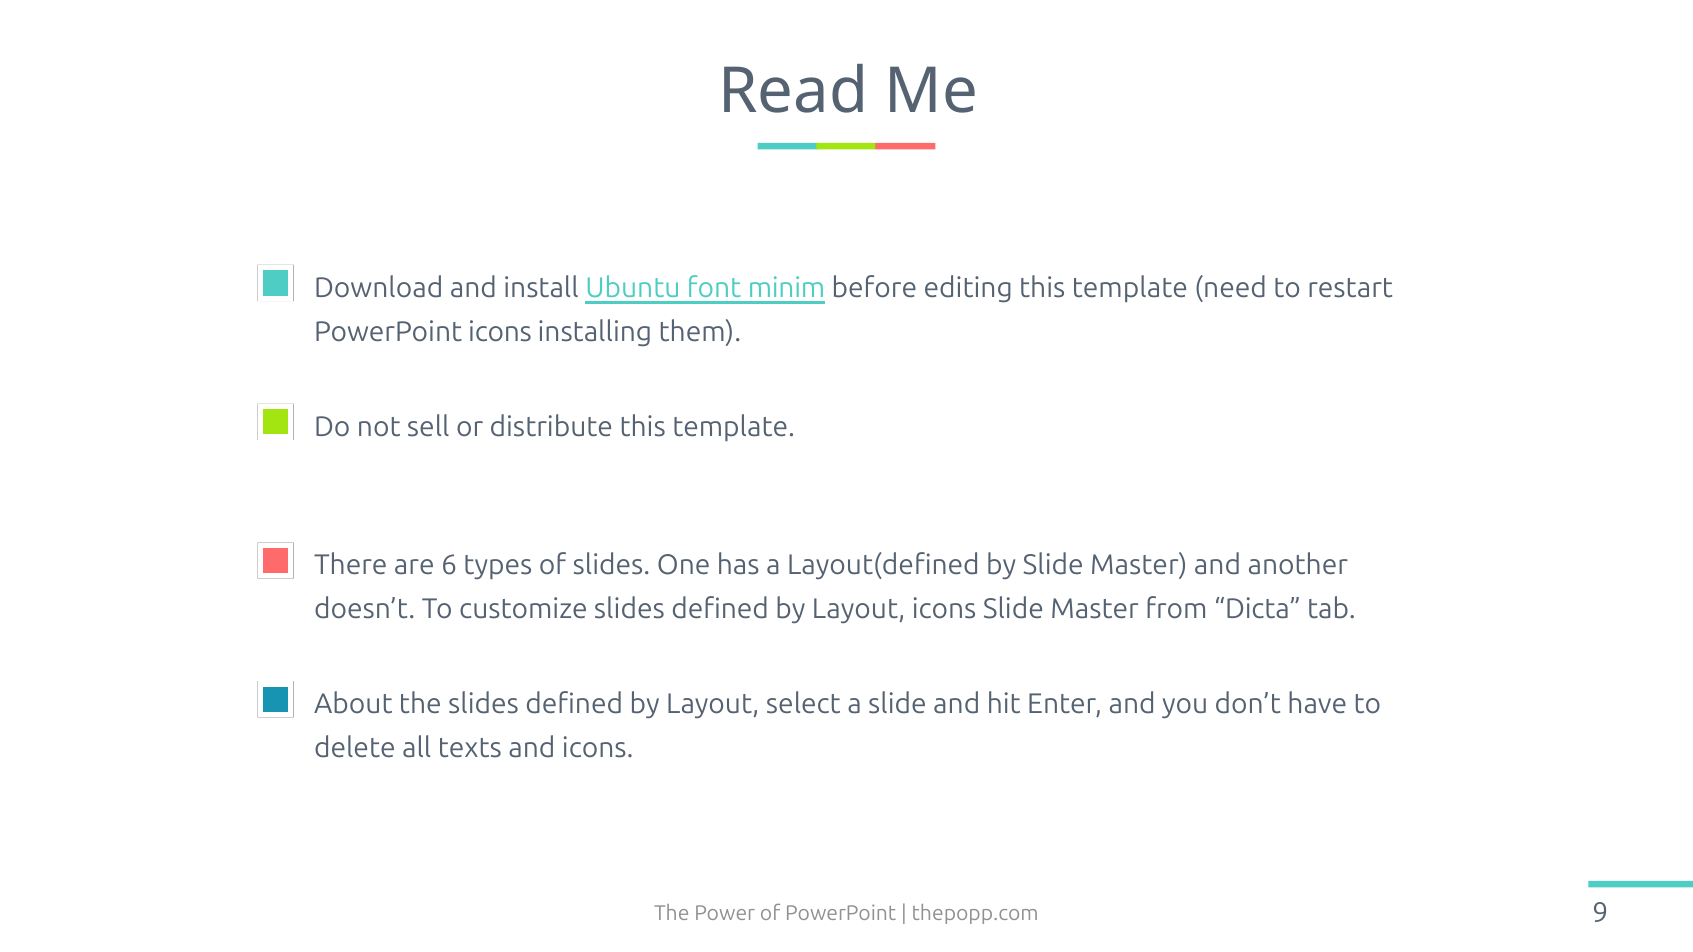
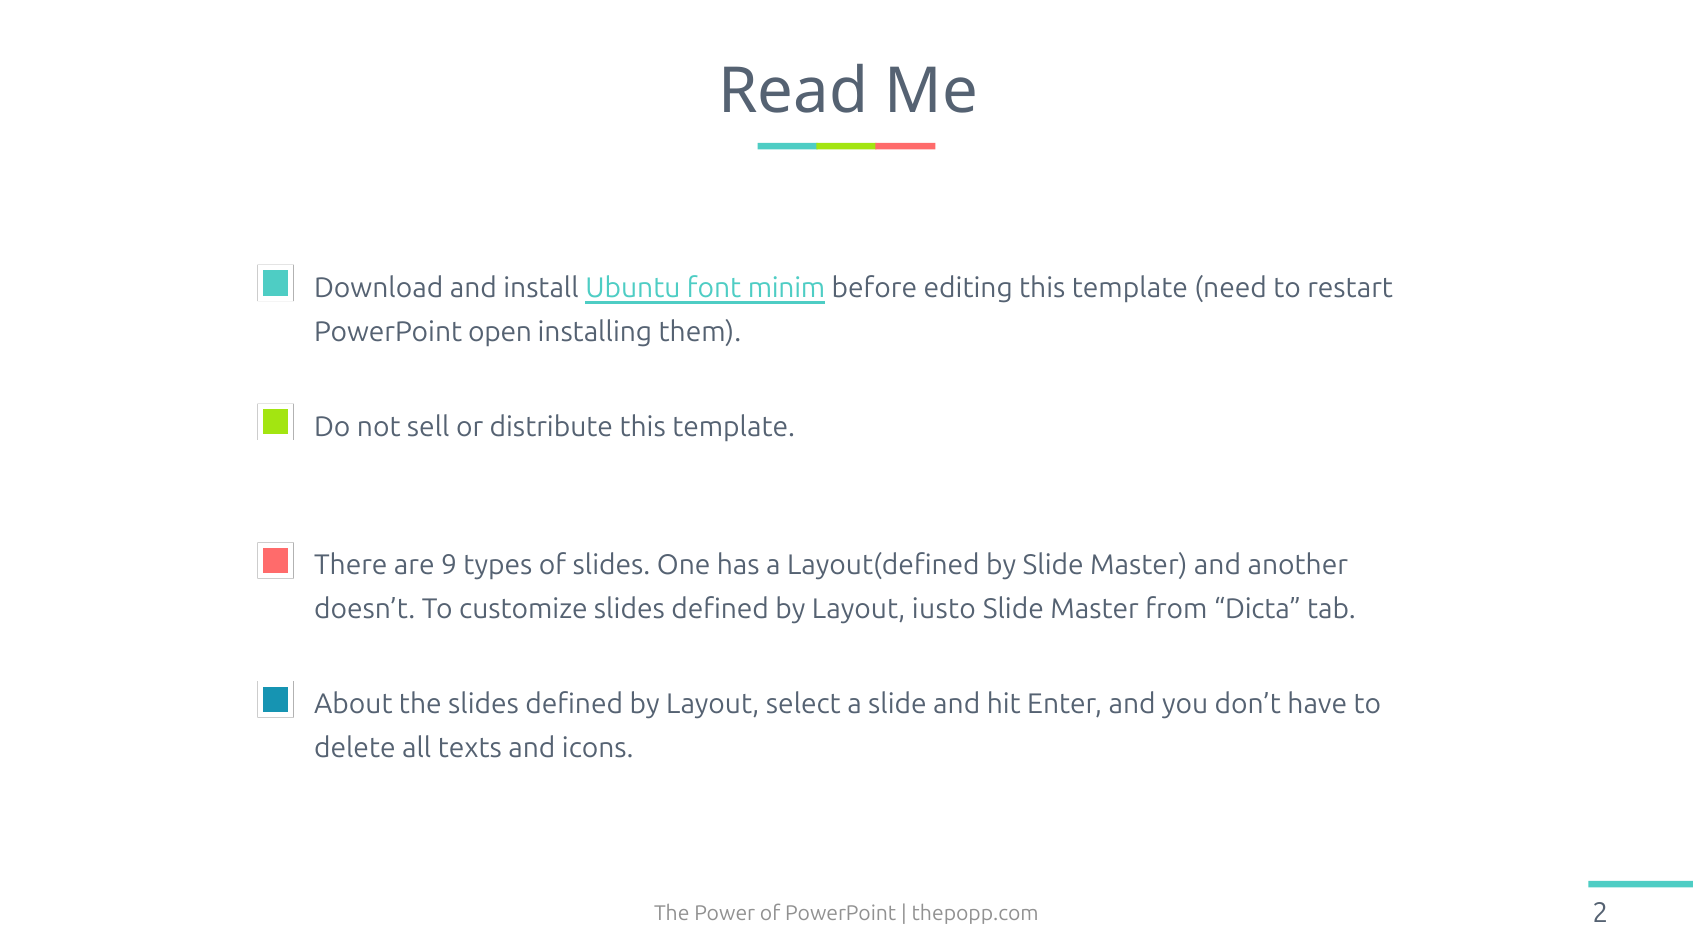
PowerPoint icons: icons -> open (500, 332)
6: 6 -> 9 (449, 566)
Layout icons: icons -> iusto (944, 610)
9: 9 -> 2 (1600, 913)
